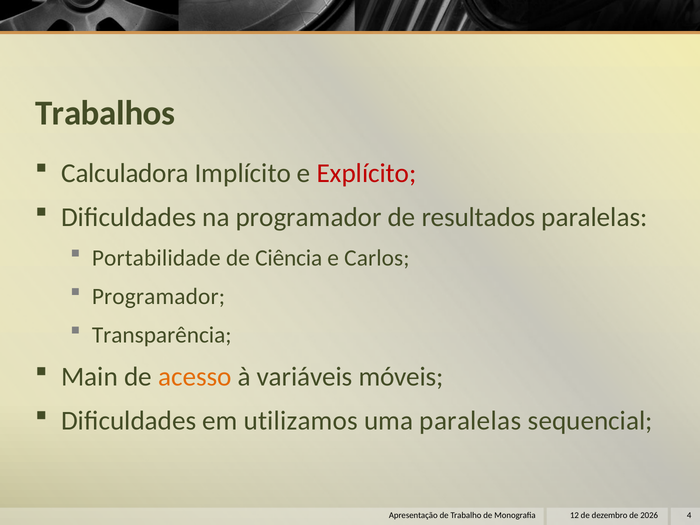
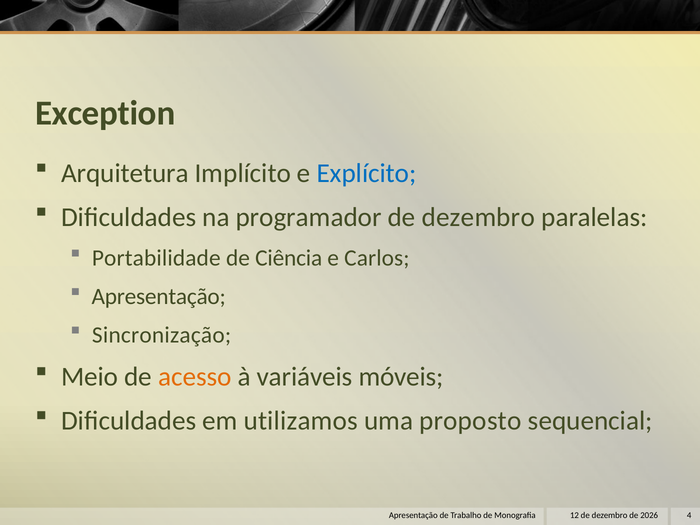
Trabalhos: Trabalhos -> Exception (105, 113)
Calculadora: Calculadora -> Arquitetura (125, 173)
Explícito colour: red -> blue (367, 173)
resultados: resultados -> dezembro (478, 217)
Programador: Programador -> Apresentação (159, 296)
Transparência: Transparência -> Sincronização (162, 335)
Main: Main -> Meio (90, 377)
uma paralelas: paralelas -> proposto (470, 421)
